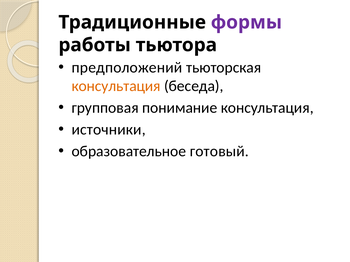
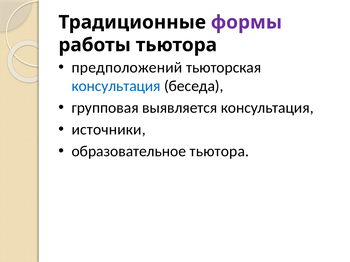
консультация colour: orange -> blue (116, 86)
понимание: понимание -> выявляется (180, 108)
образовательное готовый: готовый -> тьютора (219, 152)
